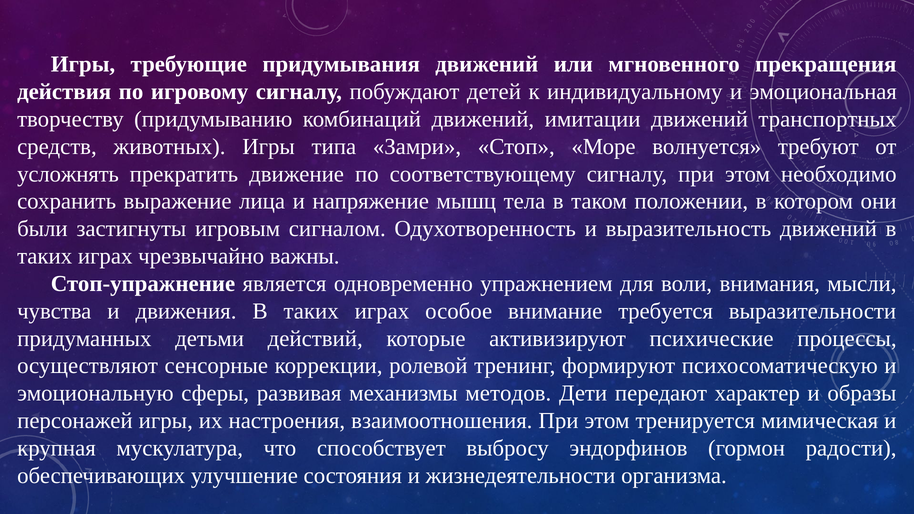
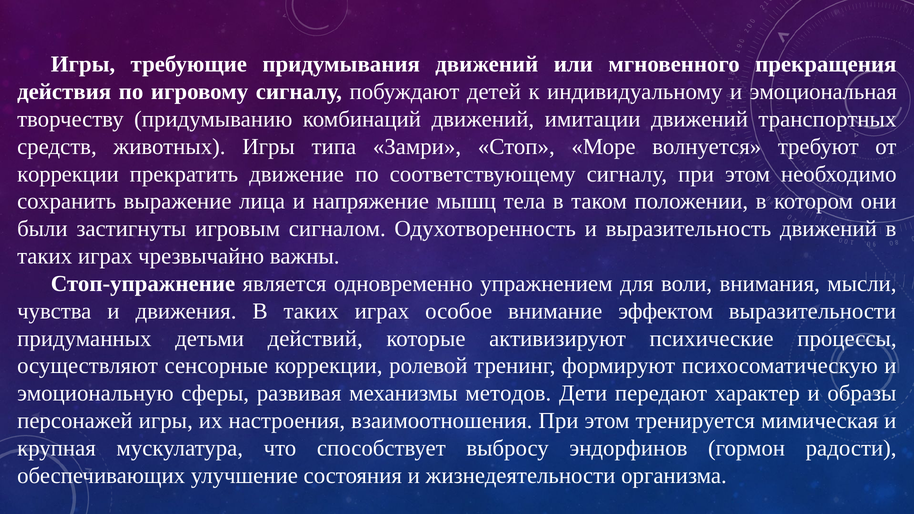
усложнять: усложнять -> коррекции (68, 174)
требуется: требуется -> эффектом (666, 311)
